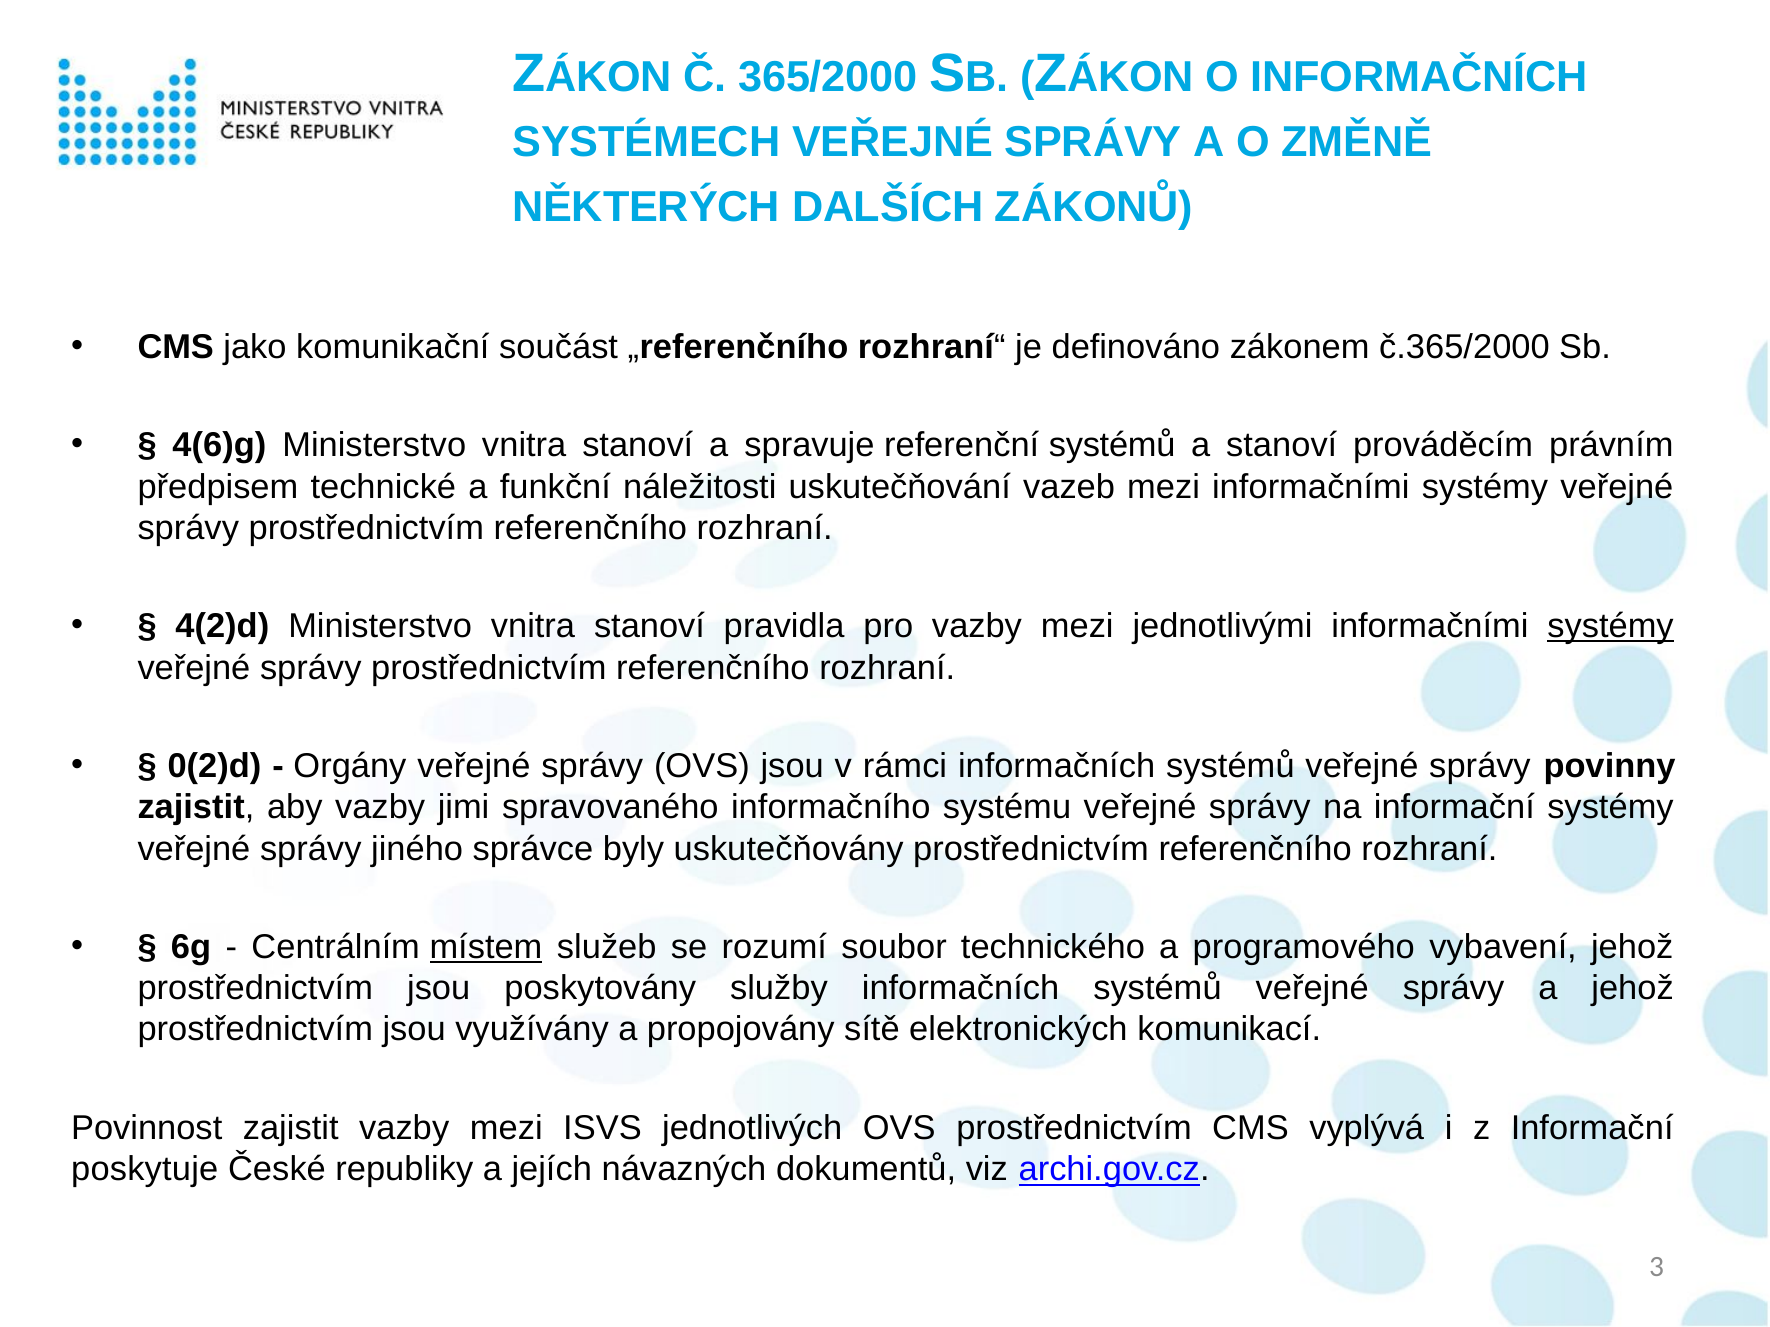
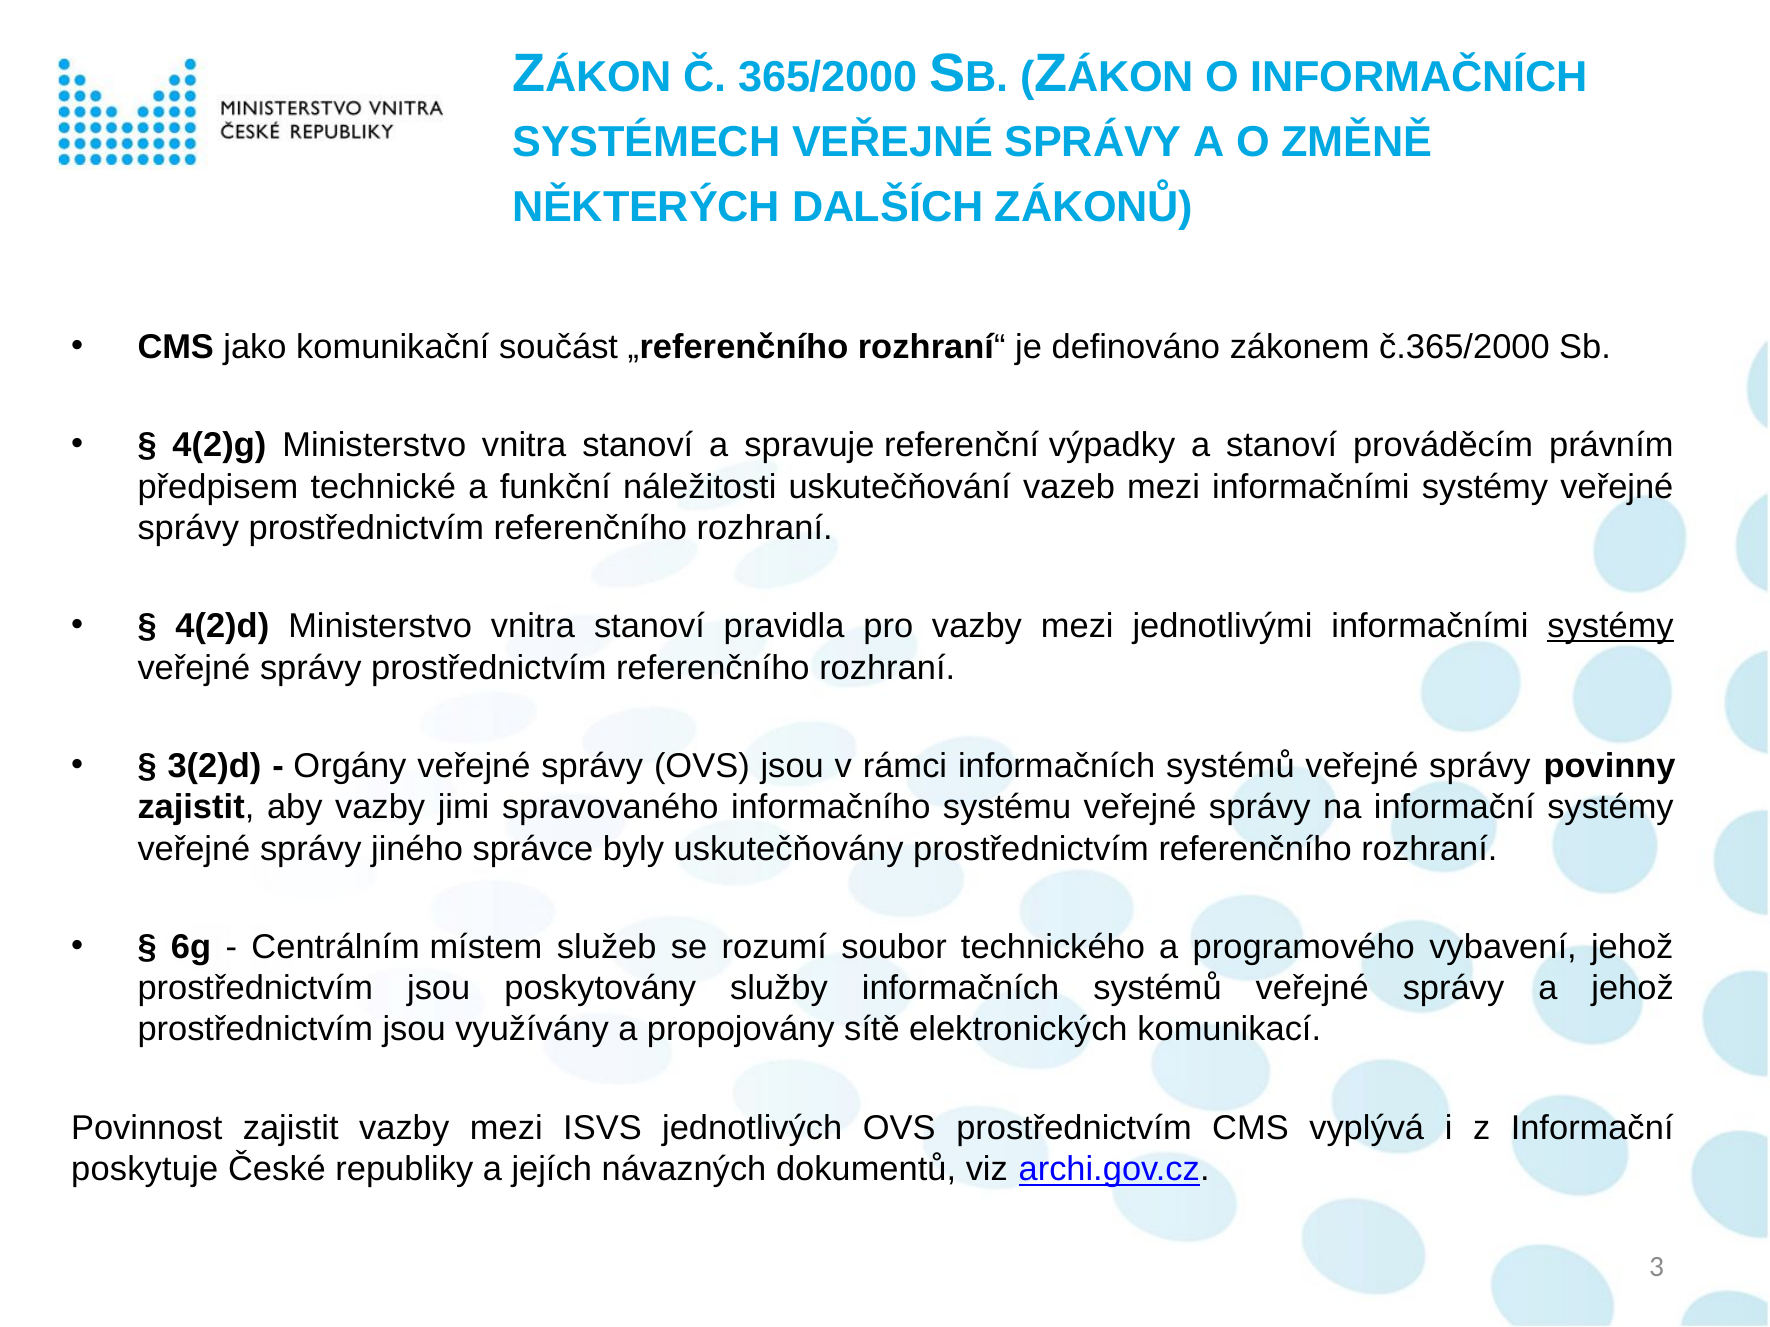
4(6)g: 4(6)g -> 4(2)g (219, 446)
referenční systémů: systémů -> výpadky (1112, 446)
0(2)d: 0(2)d -> 3(2)d (214, 766)
místem underline: present -> none (486, 947)
